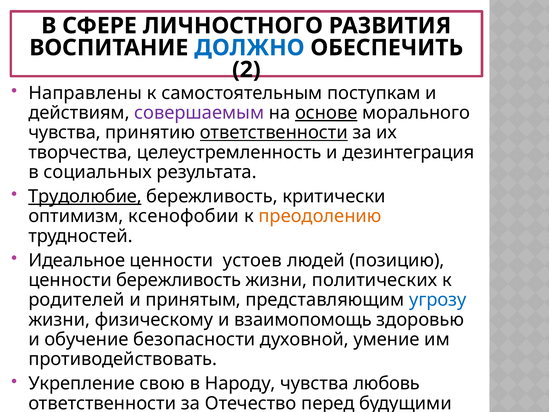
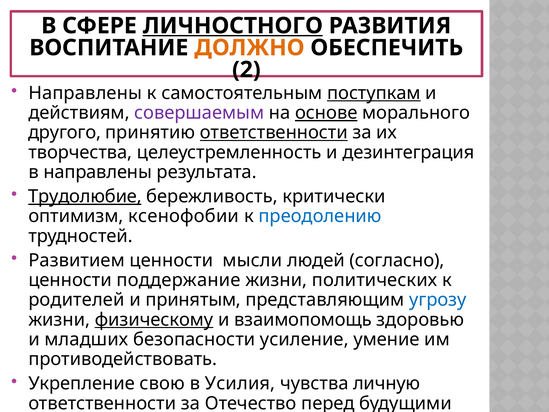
ЛИЧНОСТНОГО underline: none -> present (233, 26)
ДОЛЖНО colour: blue -> orange (249, 48)
поступкам underline: none -> present (374, 93)
чувства: чувства -> другого (65, 132)
в социальных: социальных -> направлены (98, 172)
преодолению colour: orange -> blue (320, 216)
Идеальное: Идеальное -> Развитием (77, 260)
устоев: устоев -> мысли (252, 260)
позицию: позицию -> согласно (397, 260)
ценности бережливость: бережливость -> поддержание (178, 280)
физическому underline: none -> present (154, 319)
обучение: обучение -> младших (86, 339)
духовной: духовной -> усиление (304, 339)
Народу: Народу -> Усилия (240, 383)
любовь: любовь -> личную (387, 383)
